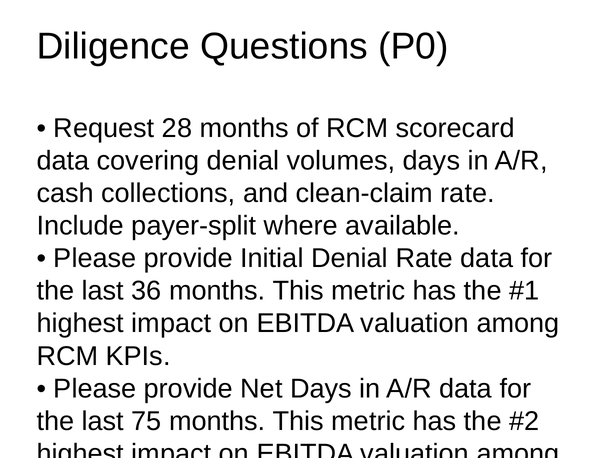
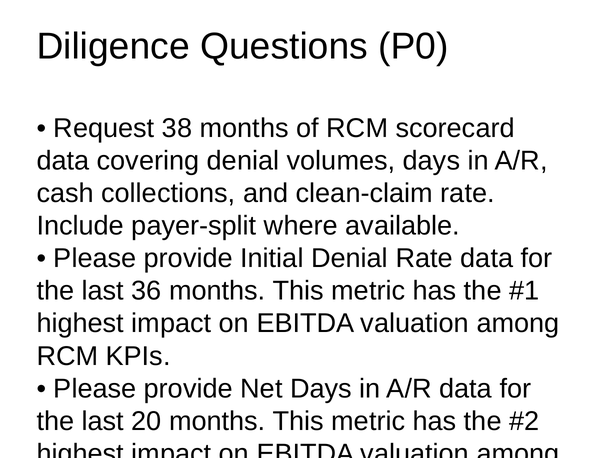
28: 28 -> 38 (177, 128)
75: 75 -> 20 (146, 421)
